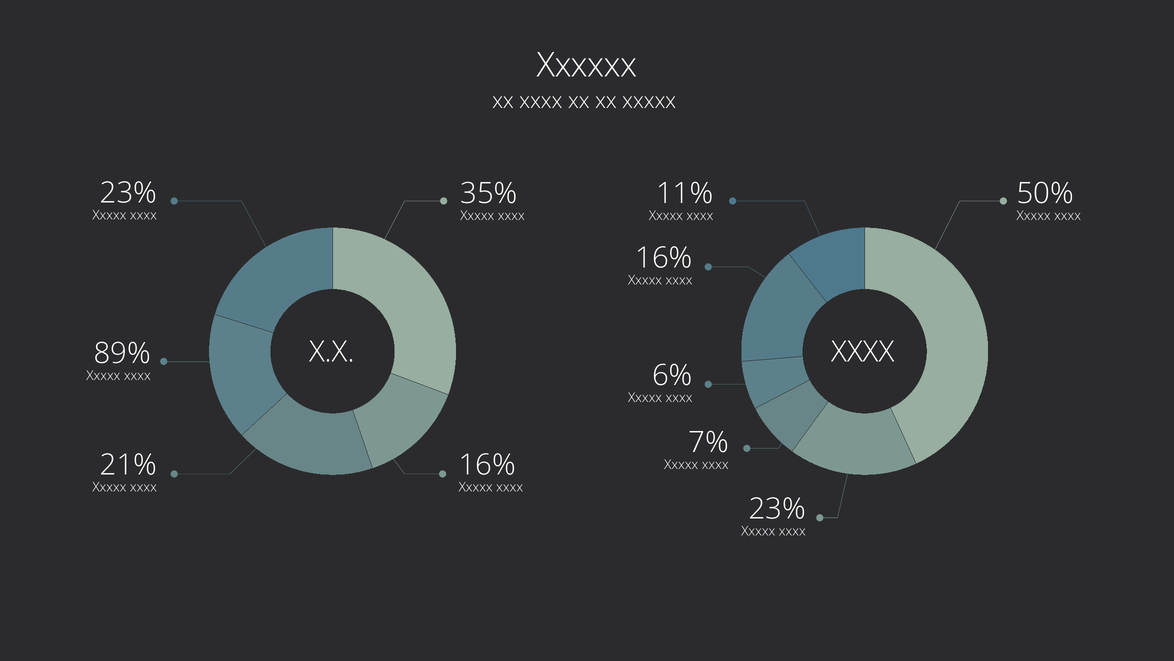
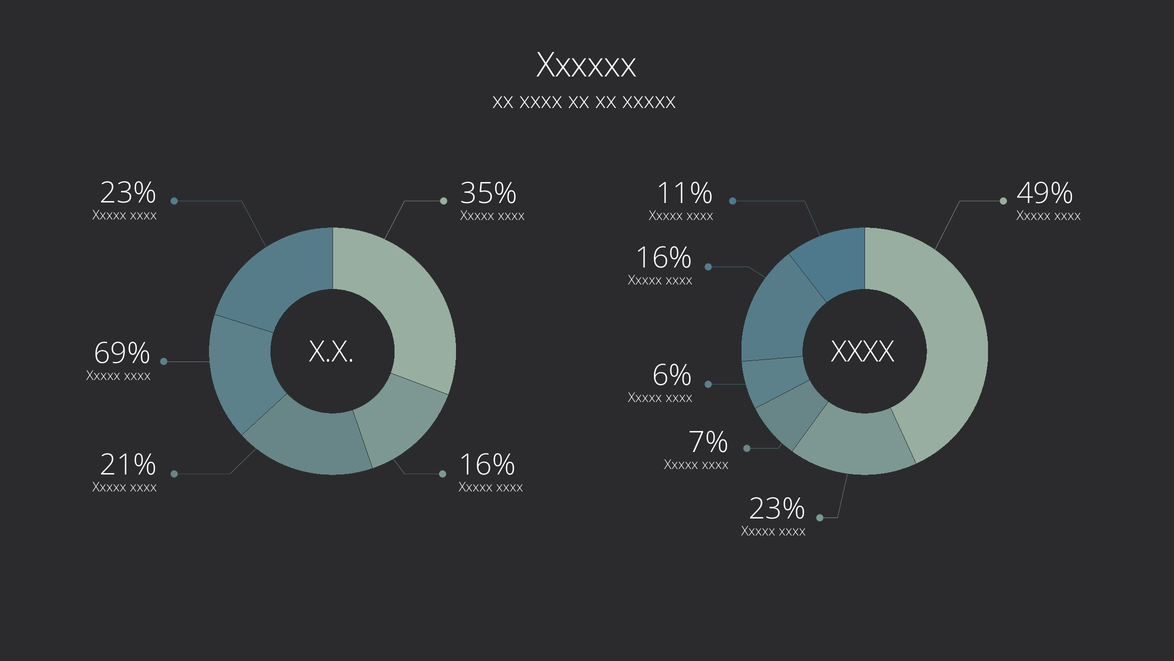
50%: 50% -> 49% (1045, 194)
89%: 89% -> 69% (122, 353)
